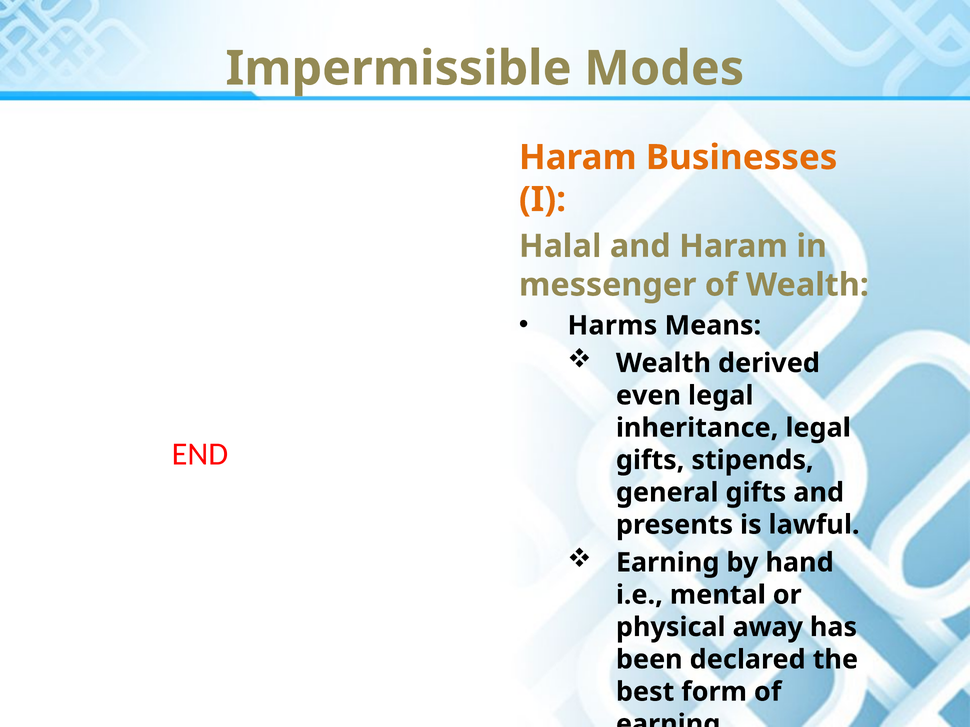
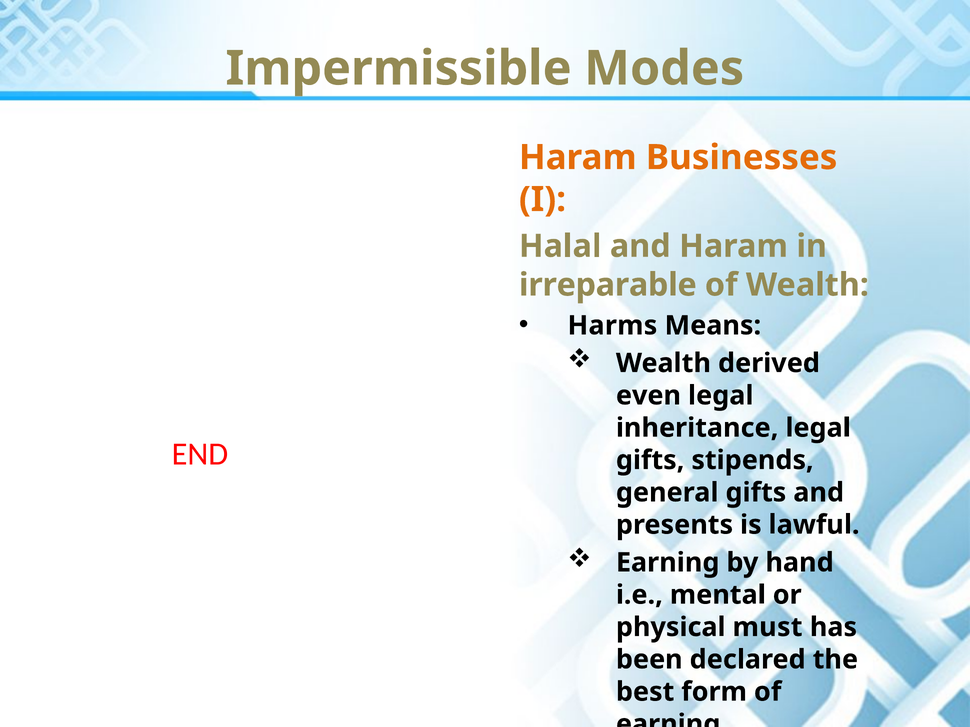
messenger: messenger -> irreparable (608, 285)
away: away -> must (768, 628)
